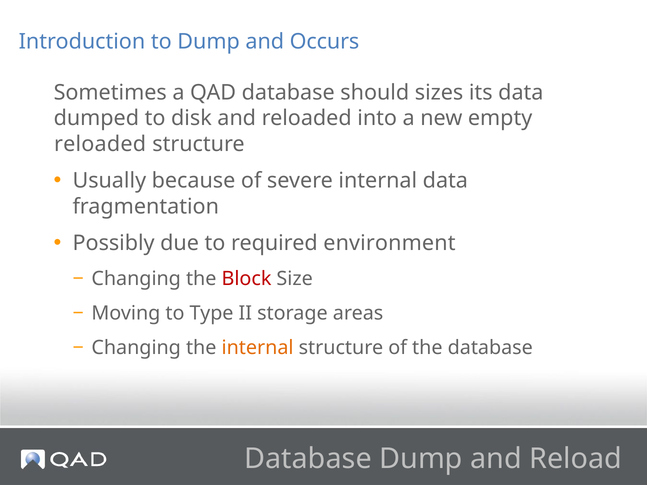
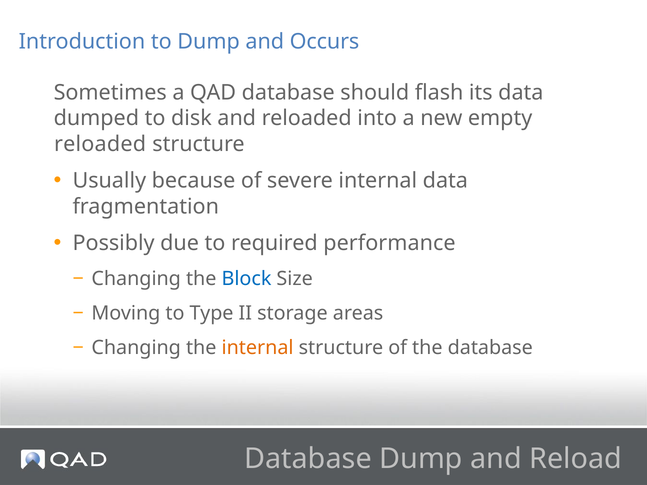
sizes: sizes -> flash (439, 93)
environment: environment -> performance (389, 244)
Block colour: red -> blue (247, 279)
